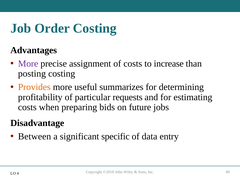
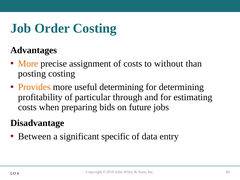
More colour: purple -> orange (28, 64)
increase: increase -> without (169, 64)
useful summarizes: summarizes -> determining (121, 87)
requests: requests -> through (128, 97)
